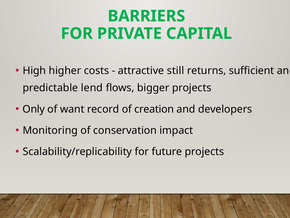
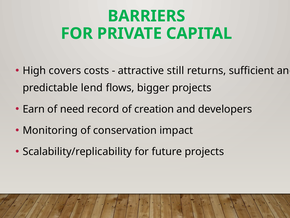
higher: higher -> covers (65, 71)
Only: Only -> Earn (34, 109)
want: want -> need (72, 109)
